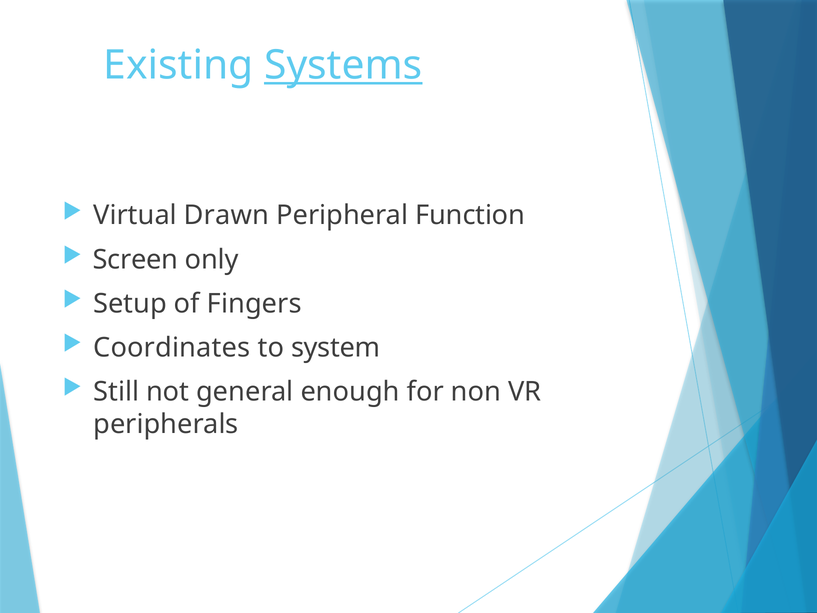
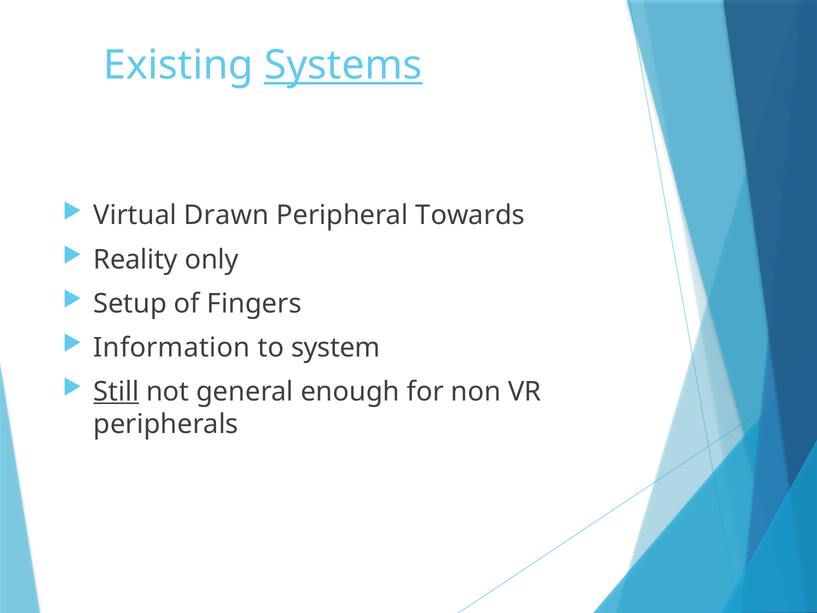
Function: Function -> Towards (470, 215)
Screen: Screen -> Reality (135, 259)
Coordinates: Coordinates -> Information (172, 347)
Still underline: none -> present (116, 392)
